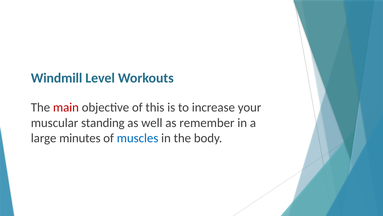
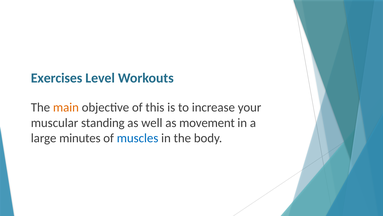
Windmill: Windmill -> Exercises (57, 78)
main colour: red -> orange (66, 107)
remember: remember -> movement (207, 123)
